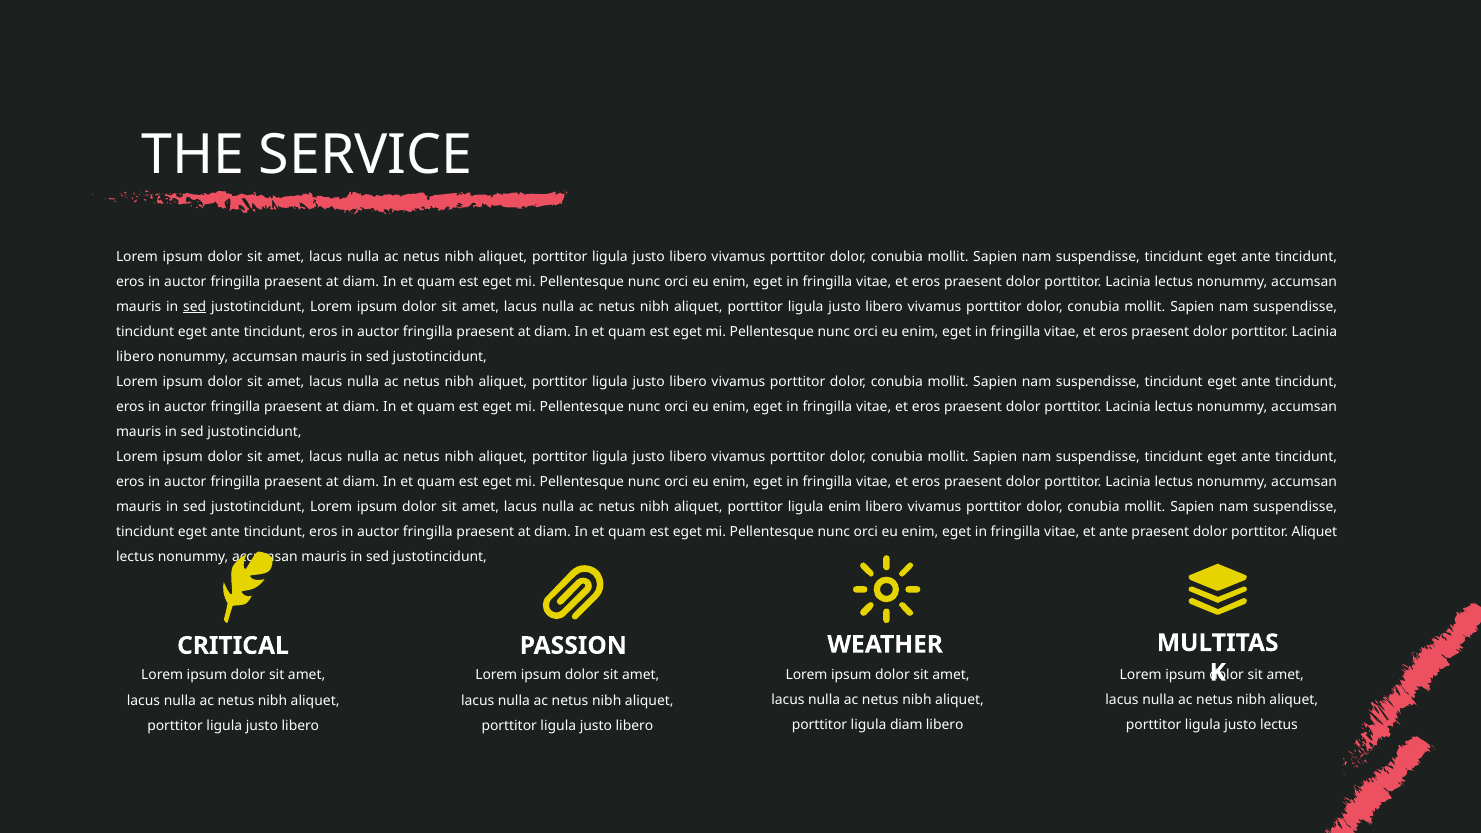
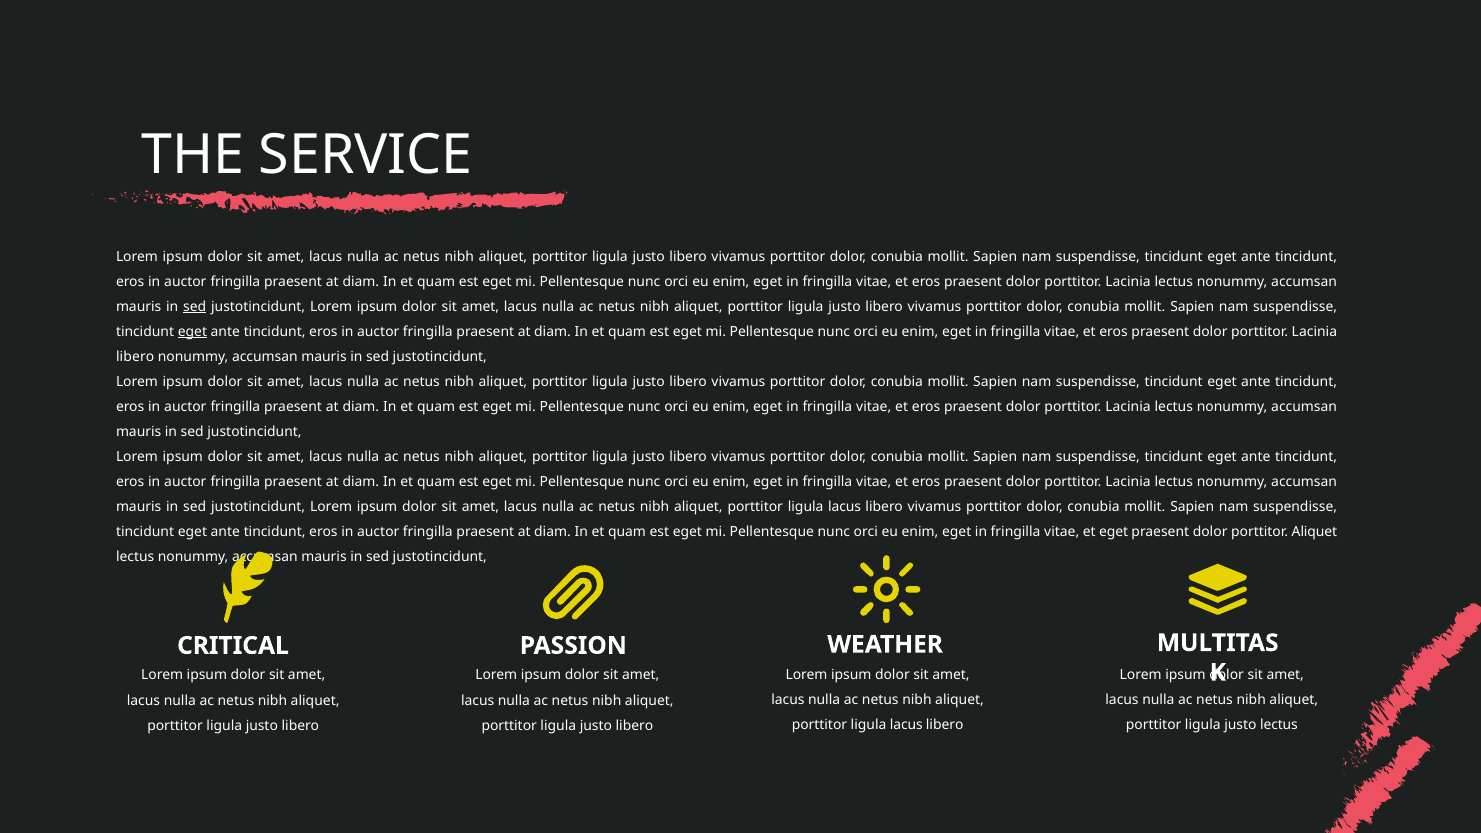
eget underline: none -> present (192, 332)
enim: enim -> lacus (845, 507)
et ante: ante -> eget (1114, 532)
diam: diam -> lacus (906, 725)
